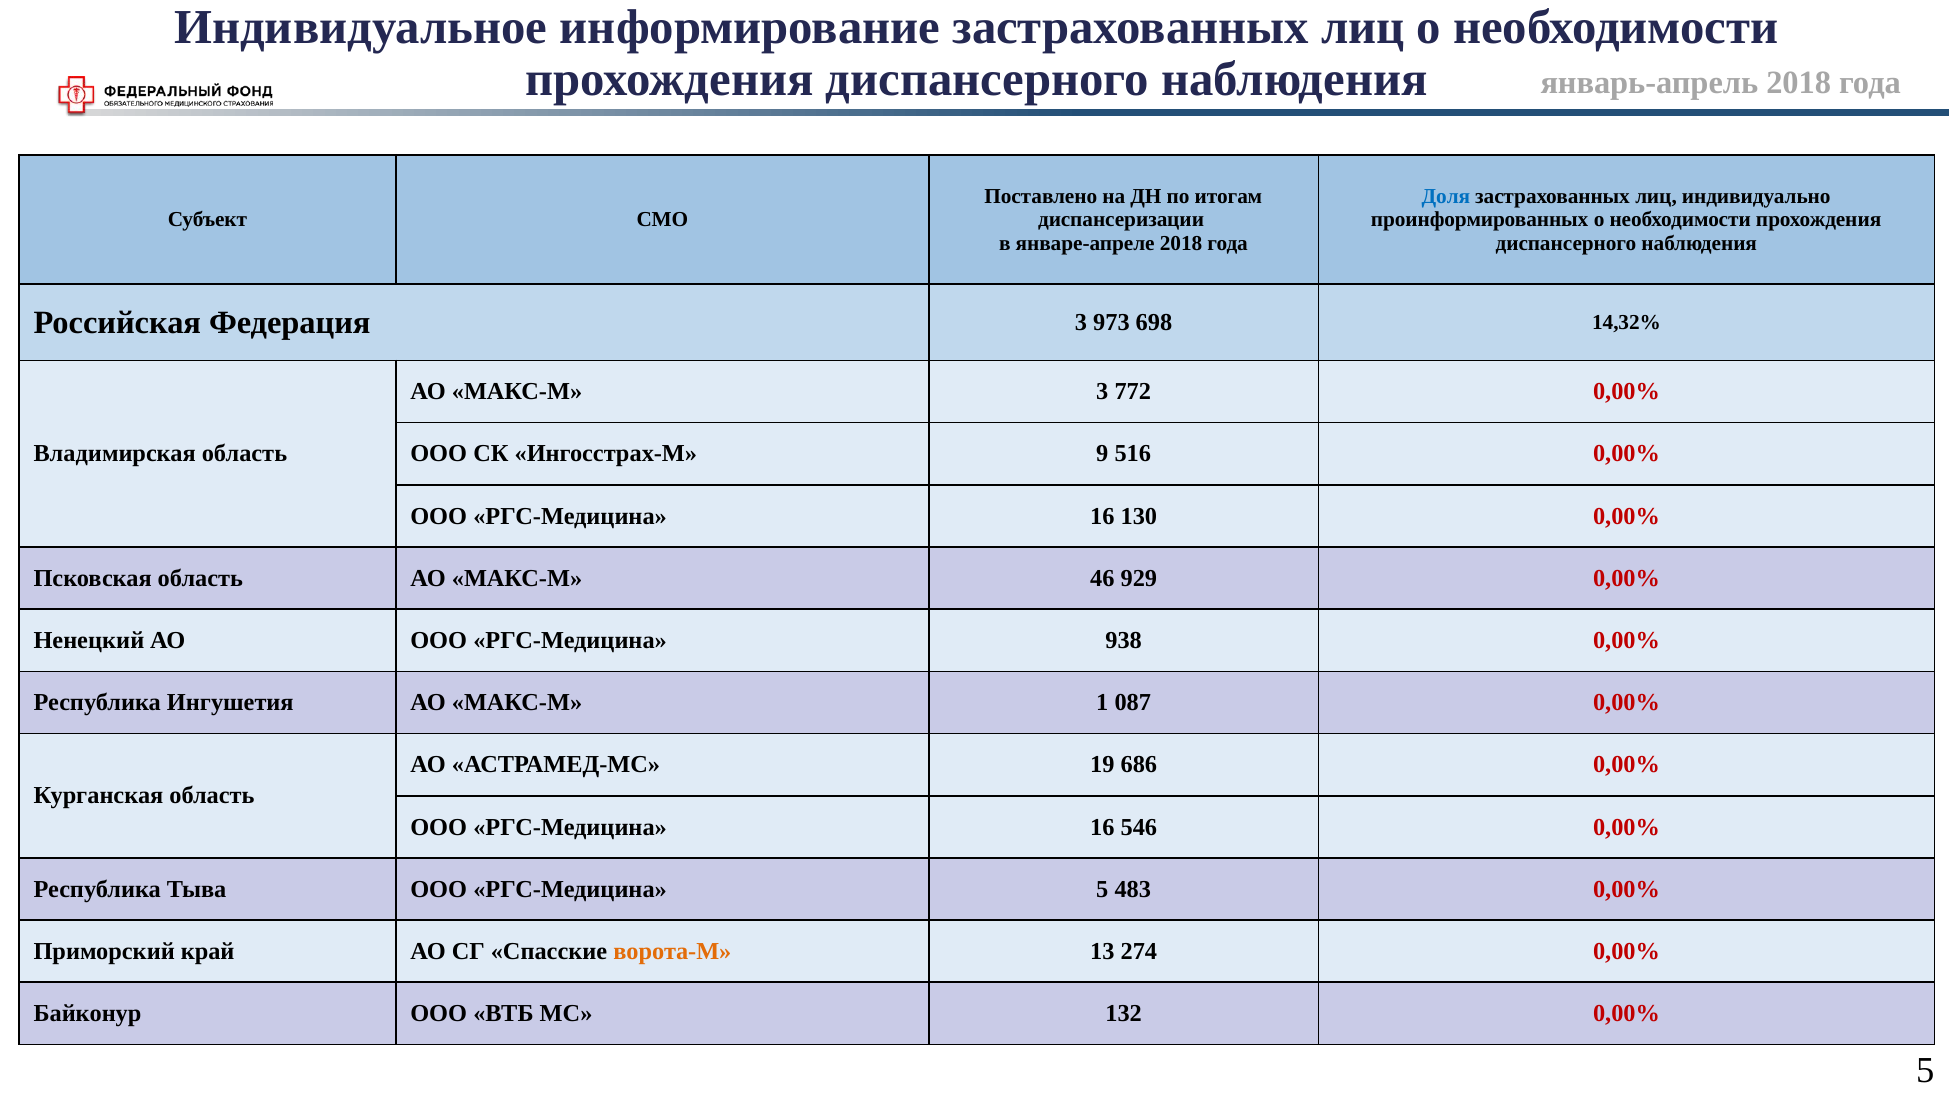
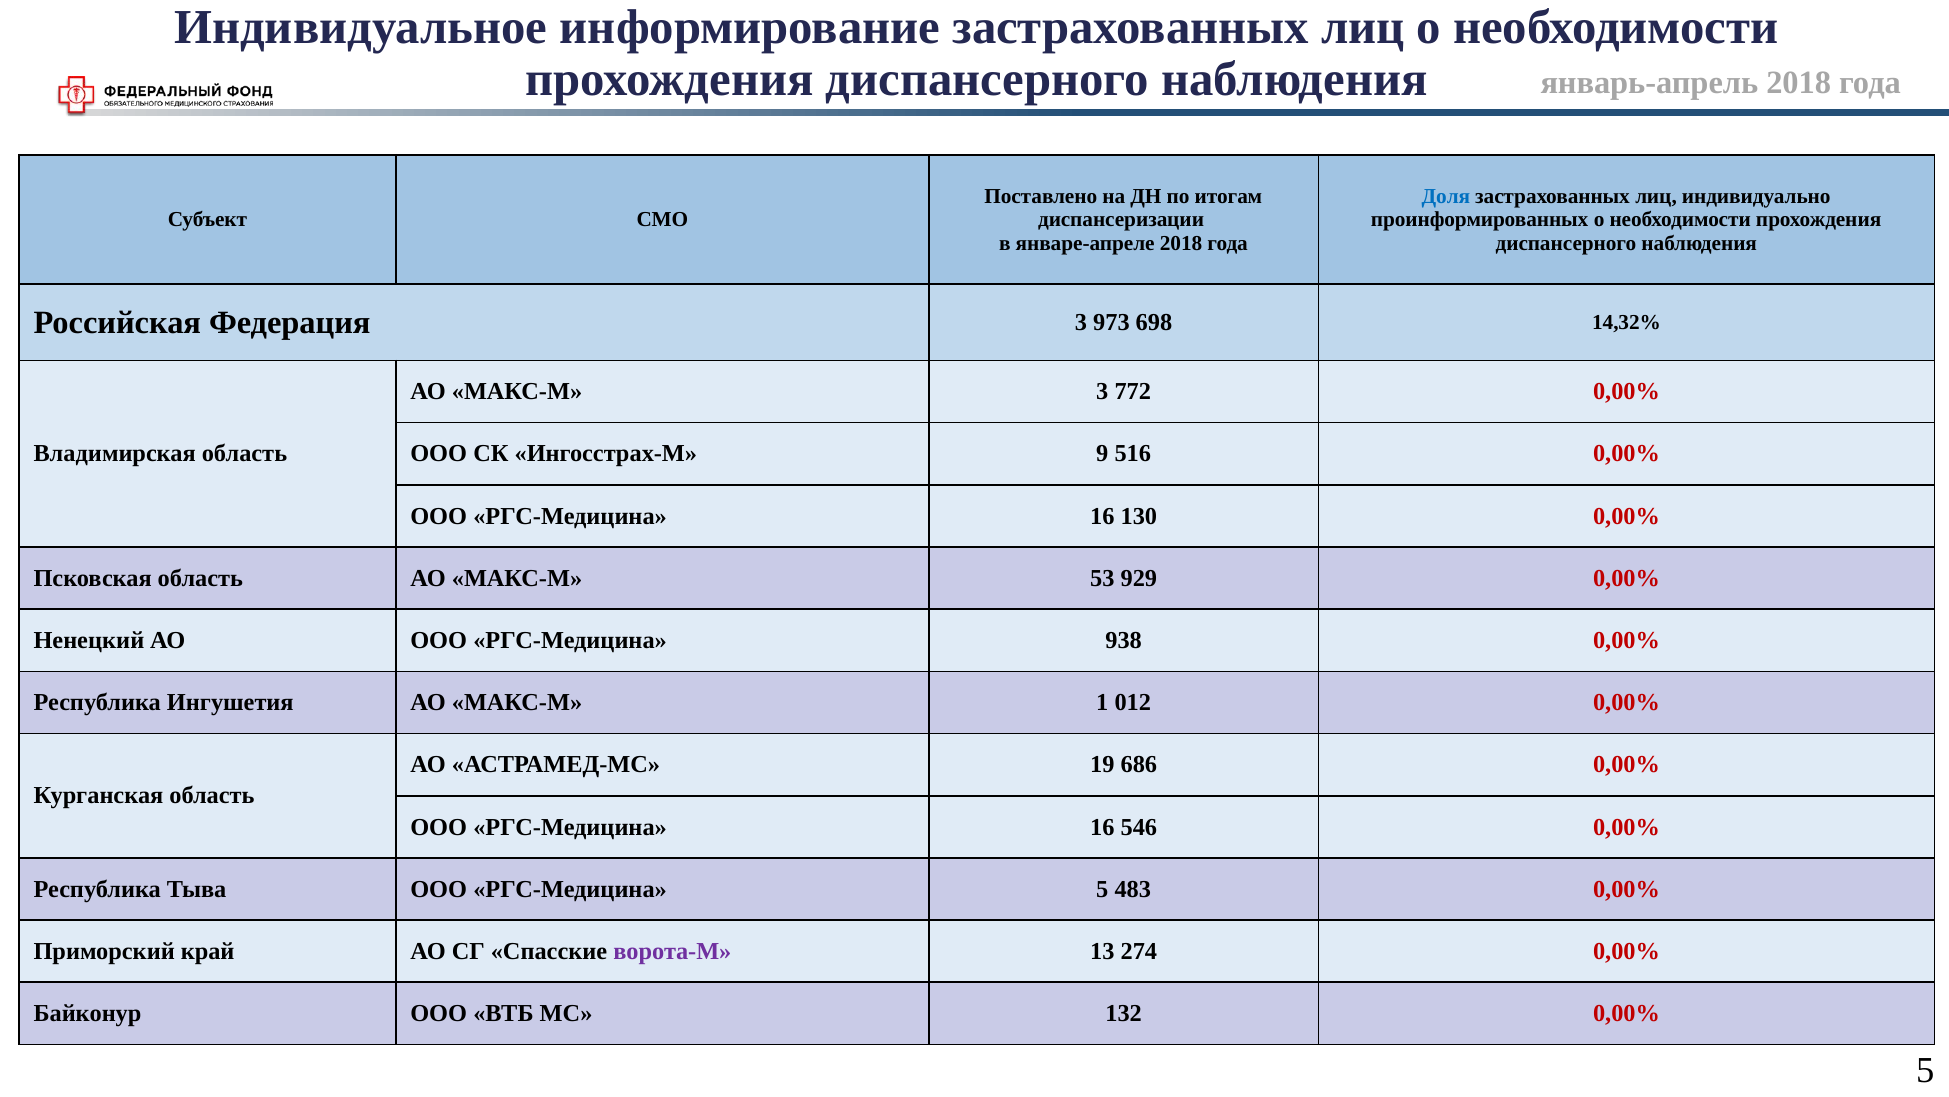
46: 46 -> 53 (1102, 578)
087: 087 -> 012 (1133, 702)
ворота-М colour: orange -> purple (672, 951)
